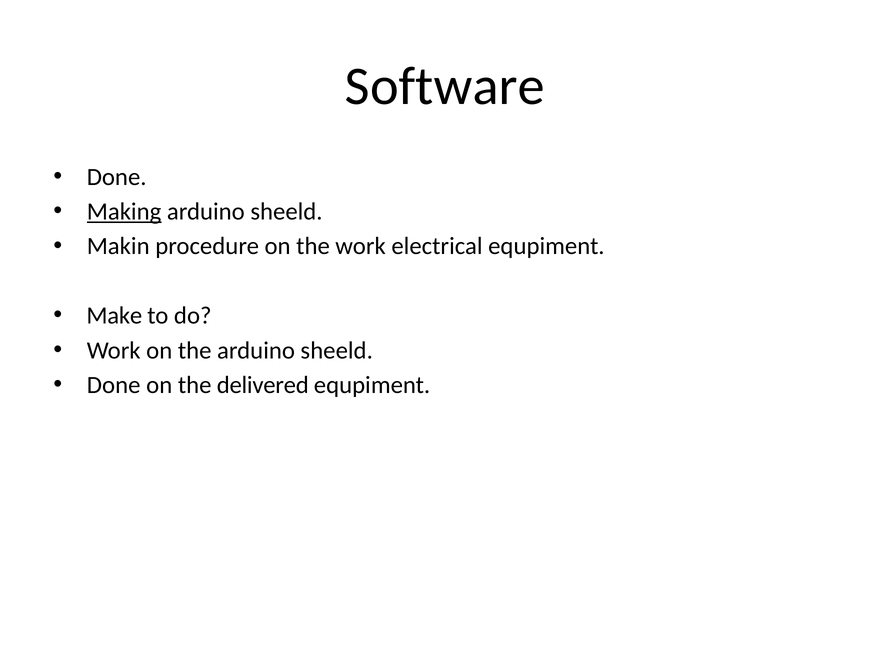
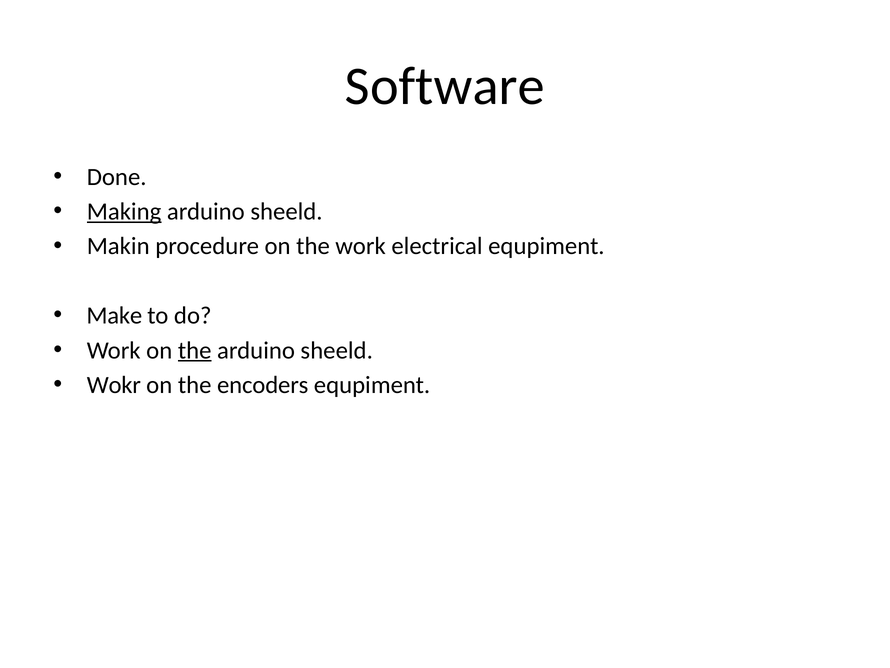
the underline: none -> present (195, 350)
Done: Done -> Wokr (114, 385)
delivered: delivered -> encoders (263, 385)
